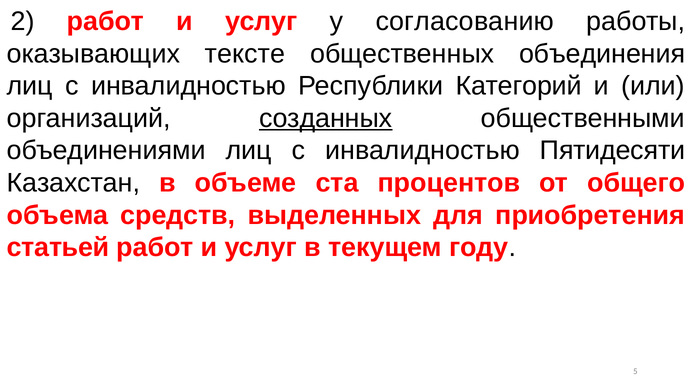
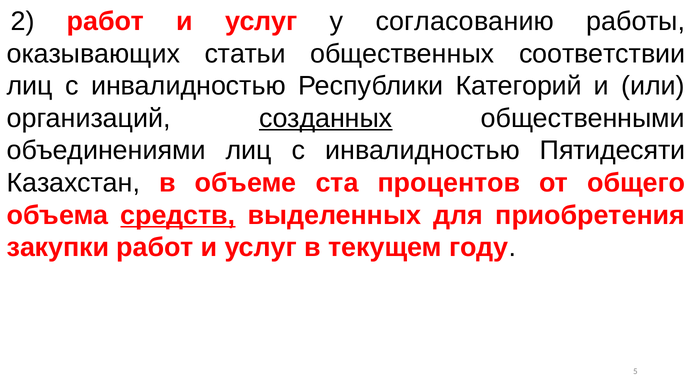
тексте: тексте -> статьи (245, 54)
объединения: объединения -> соответствии (602, 54)
средств underline: none -> present (178, 215)
статьей: статьей -> закупки (58, 248)
